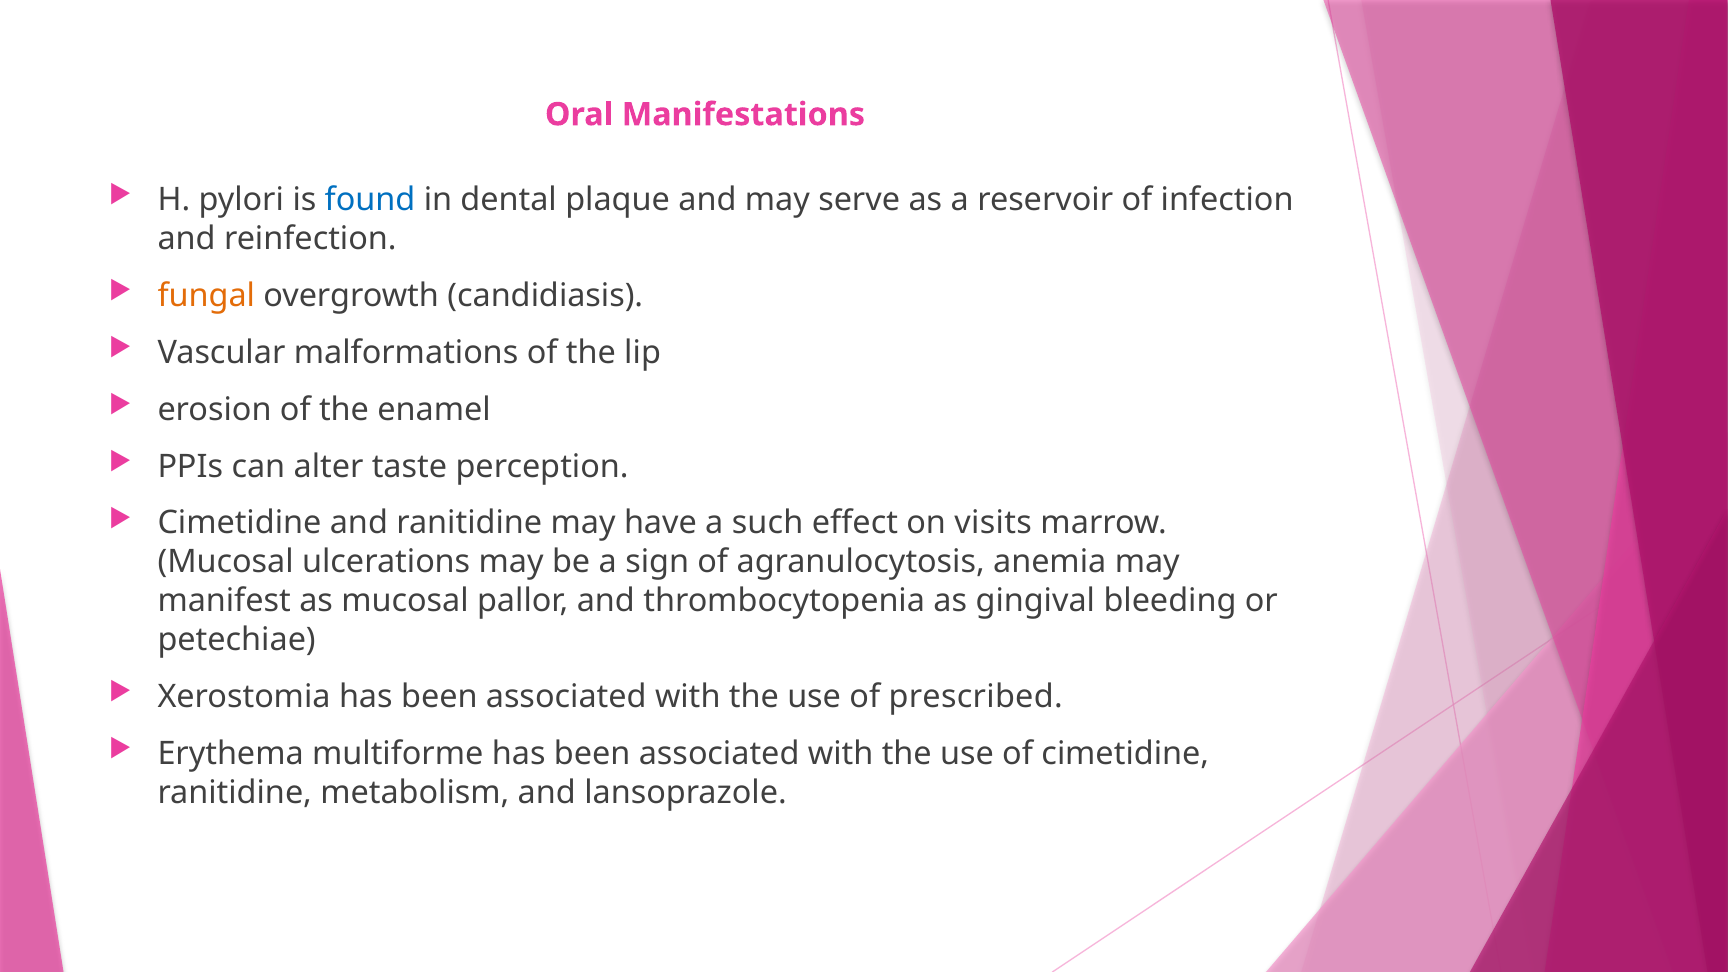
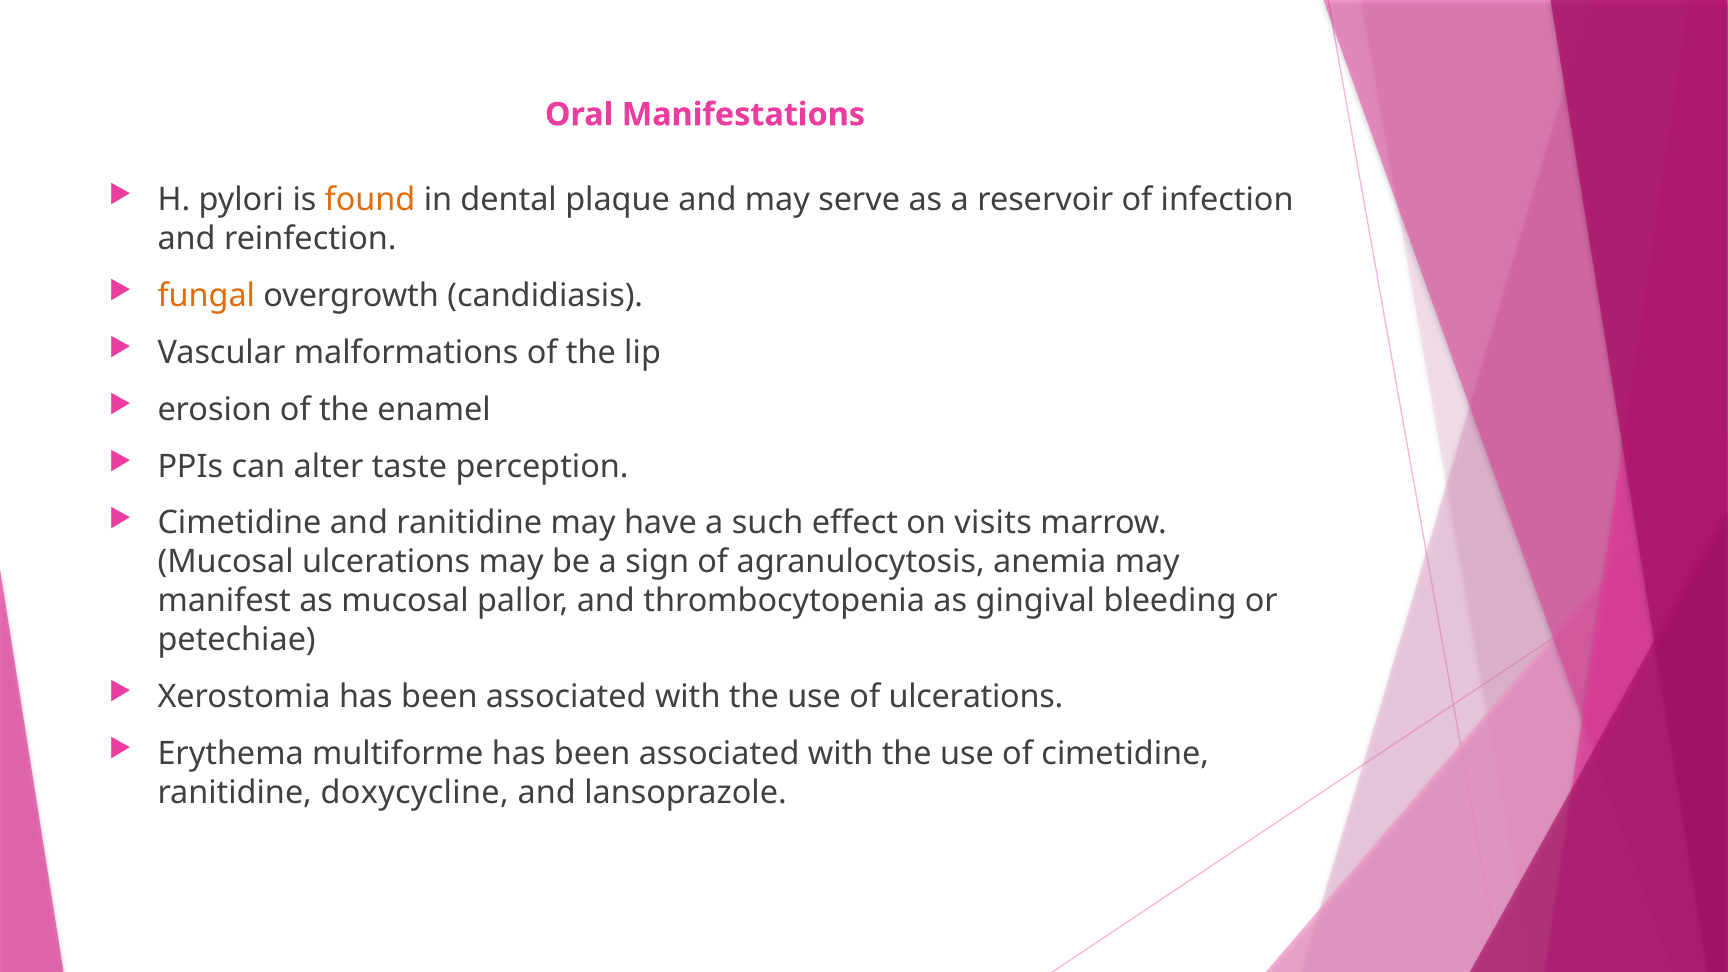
found colour: blue -> orange (370, 200)
of prescribed: prescribed -> ulcerations (976, 697)
metabolism: metabolism -> doxycycline (415, 793)
